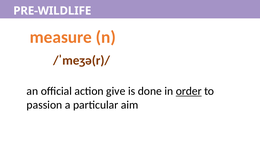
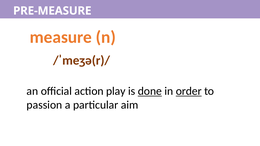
PRE-WILDLIFE: PRE-WILDLIFE -> PRE-MEASURE (52, 11)
give: give -> play (116, 91)
done underline: none -> present (150, 91)
